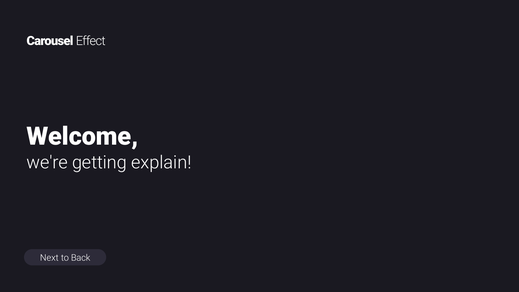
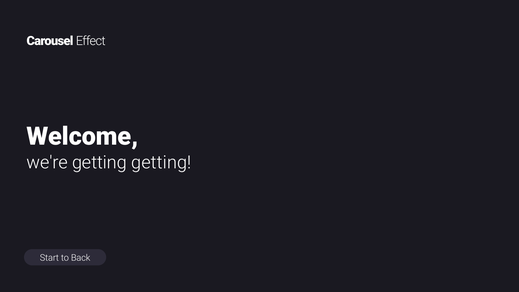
getting explain: explain -> getting (161, 163)
Next: Next -> Start (49, 258)
